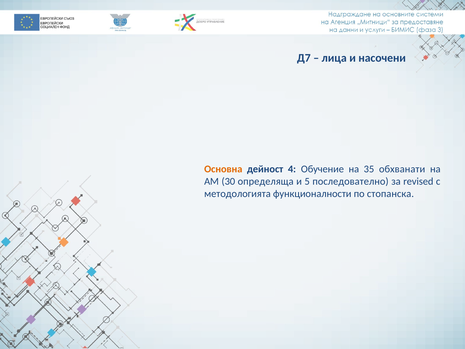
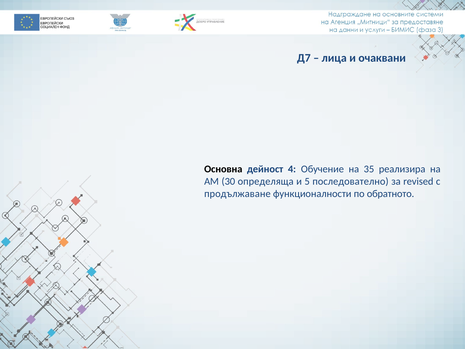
насочени: насочени -> очаквани (382, 58)
Основна colour: orange -> black (223, 169)
обхванати: обхванати -> реализира (402, 169)
методологията: методологията -> продължаване (237, 194)
стопанска: стопанска -> обратното (391, 194)
